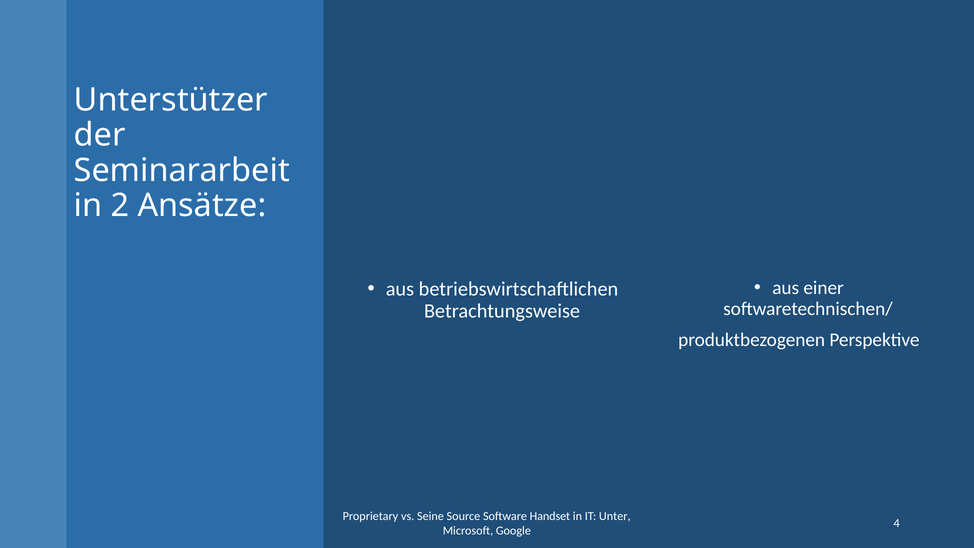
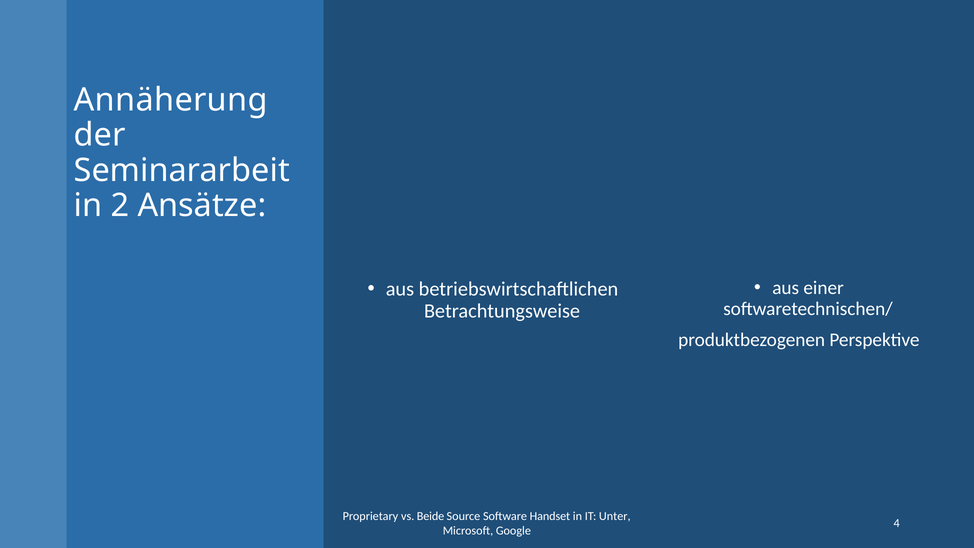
Unterstützer: Unterstützer -> Annäherung (171, 100)
Seine: Seine -> Beide (431, 516)
